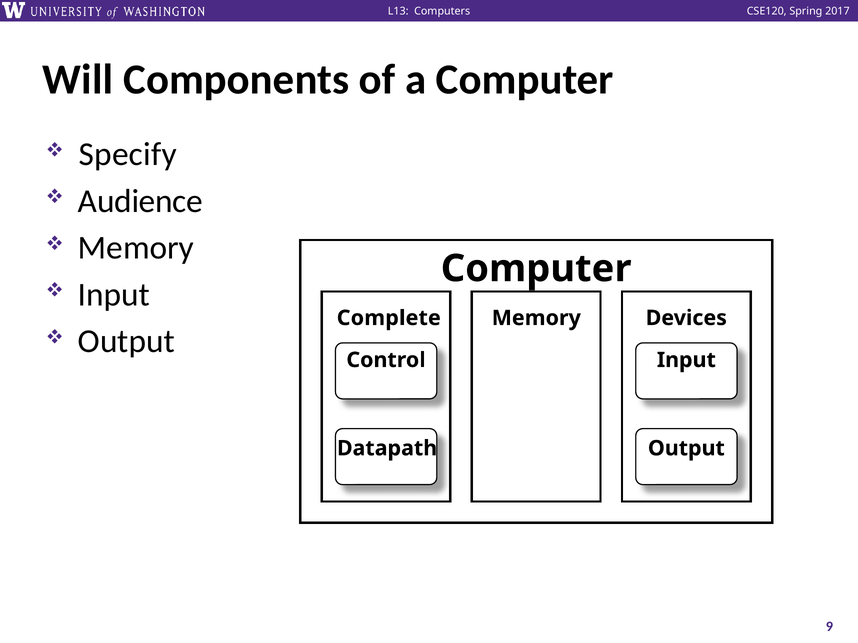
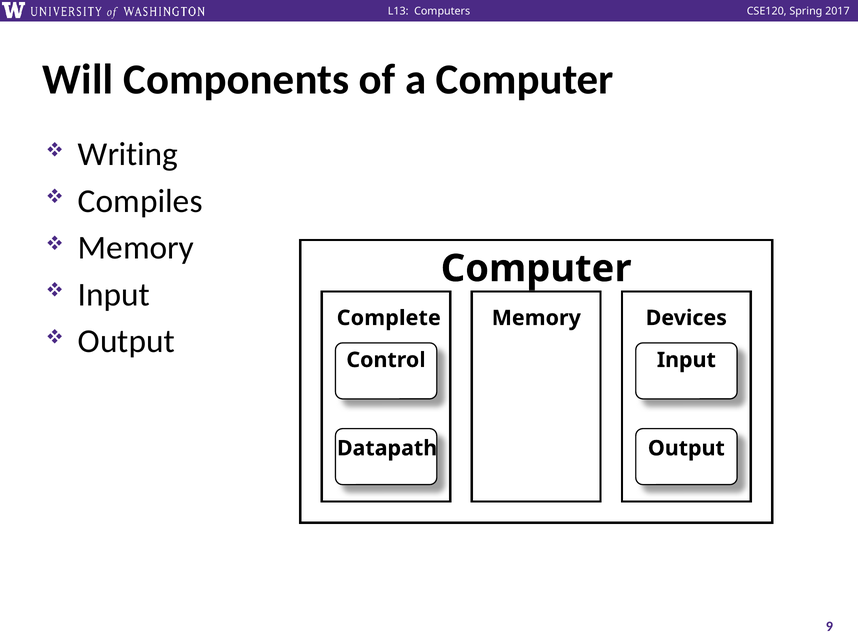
Specify: Specify -> Writing (128, 154)
Audience: Audience -> Compiles (140, 201)
